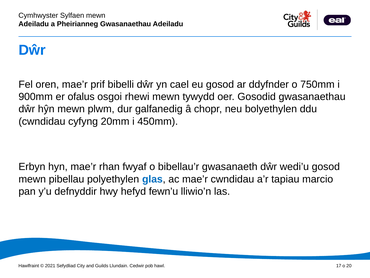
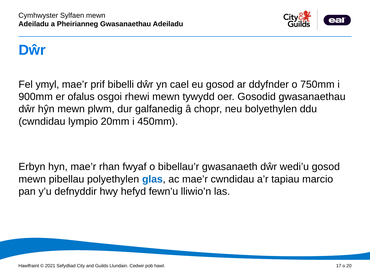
oren: oren -> ymyl (47, 84)
cyfyng: cyfyng -> lympio (83, 121)
